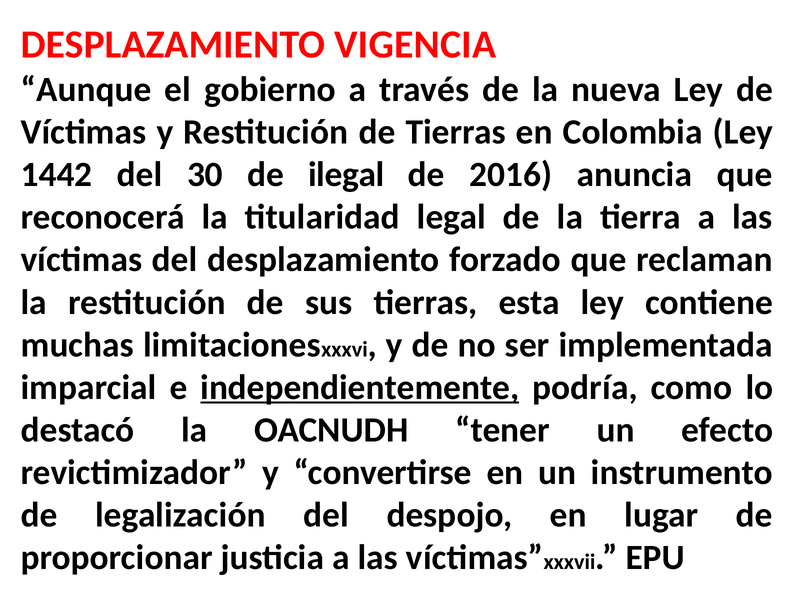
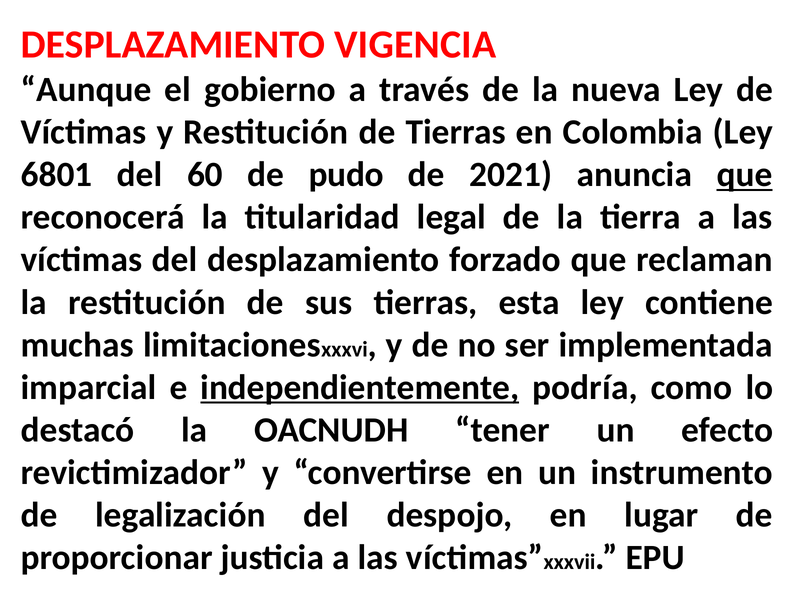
1442: 1442 -> 6801 (57, 175)
30: 30 -> 60 (205, 175)
ilegal: ilegal -> pudo (346, 175)
2016: 2016 -> 2021 (511, 175)
que underline: none -> present (744, 175)
